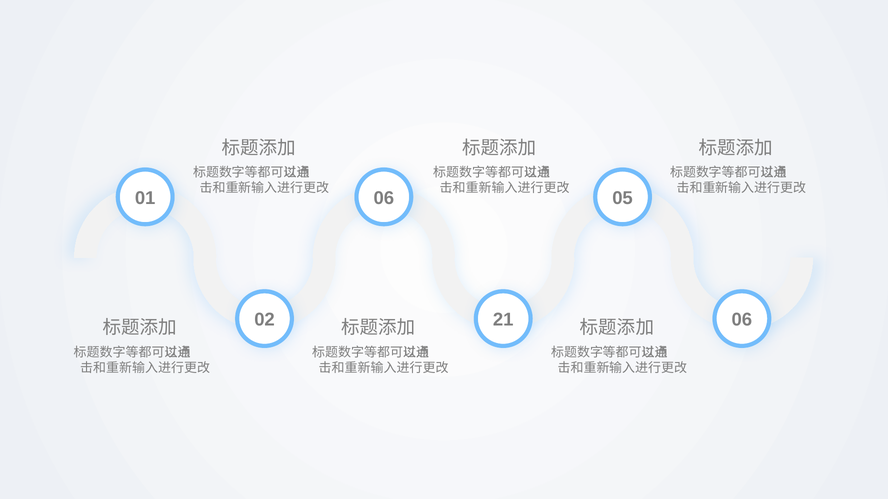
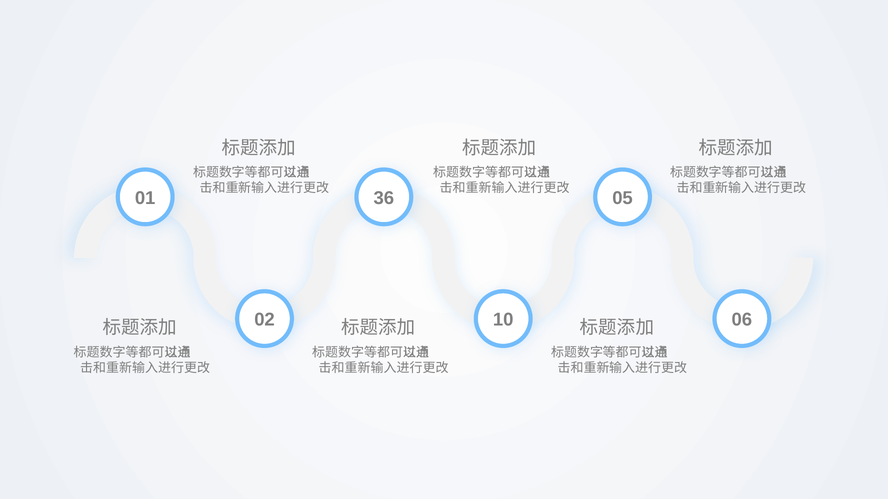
01 06: 06 -> 36 (384, 198)
21: 21 -> 10 (503, 320)
